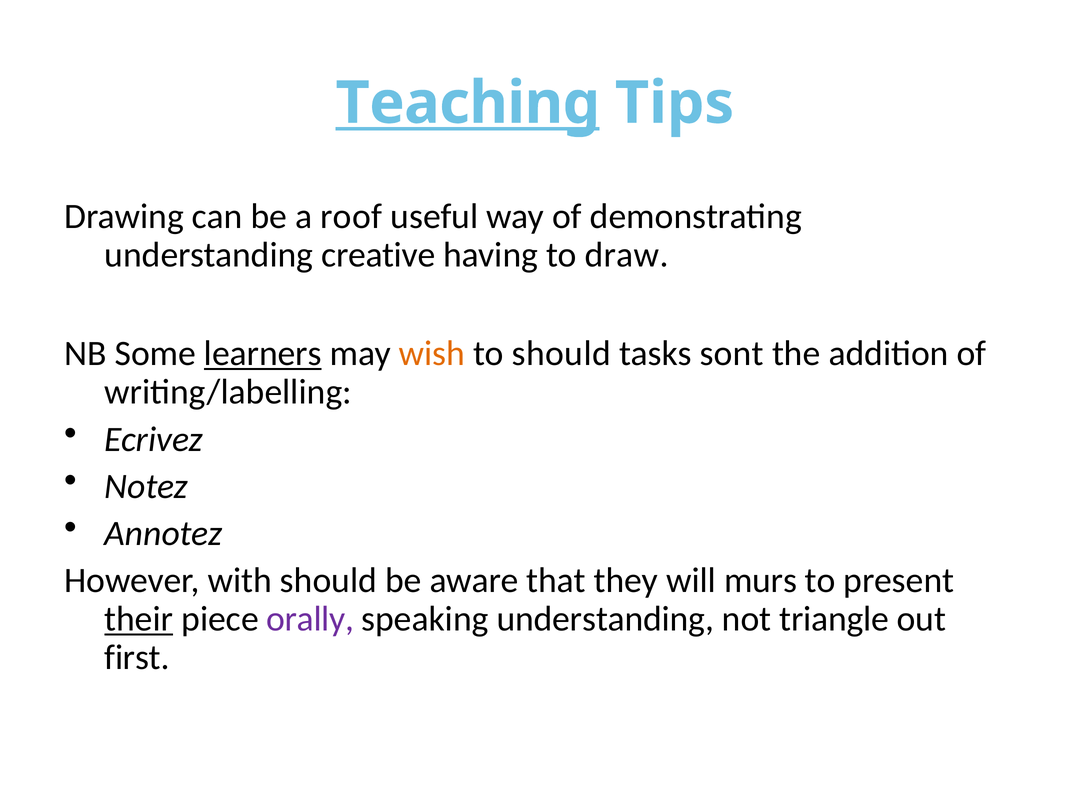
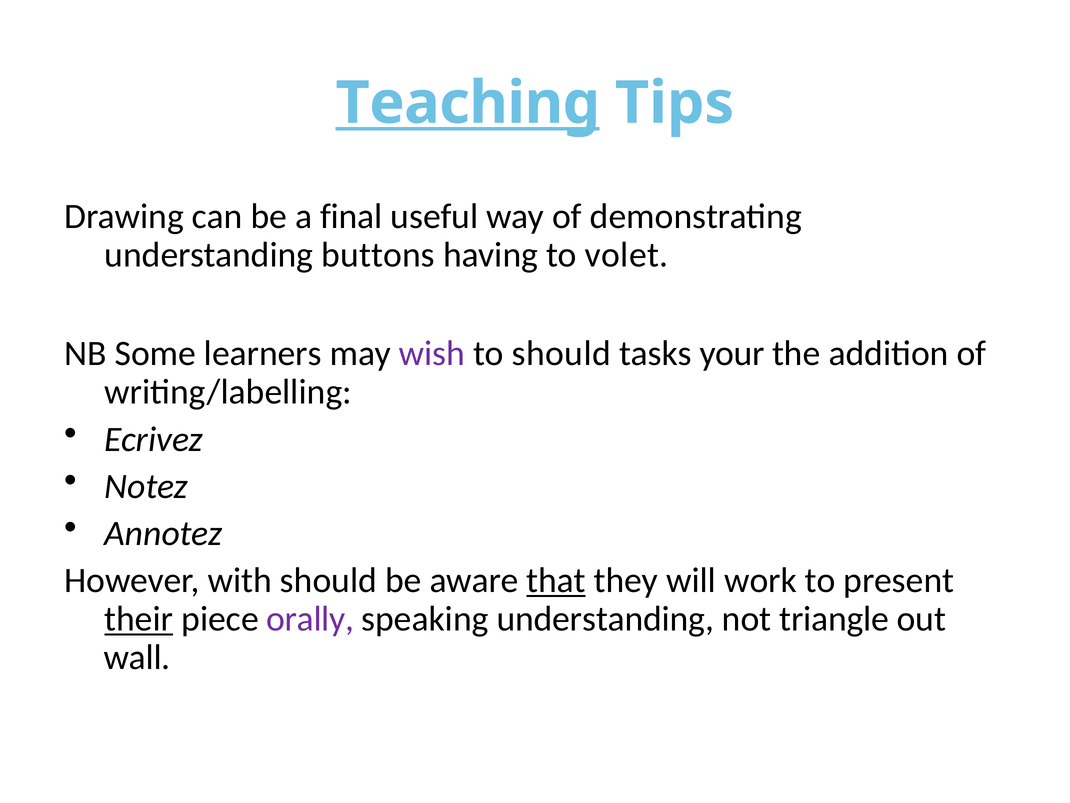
roof: roof -> final (351, 217)
creative: creative -> buttons (378, 255)
draw: draw -> volet (627, 255)
learners underline: present -> none (263, 353)
wish colour: orange -> purple (432, 353)
sont: sont -> your (732, 353)
that underline: none -> present (556, 580)
murs: murs -> work (760, 580)
first: first -> wall (137, 657)
